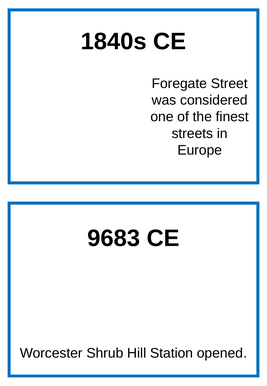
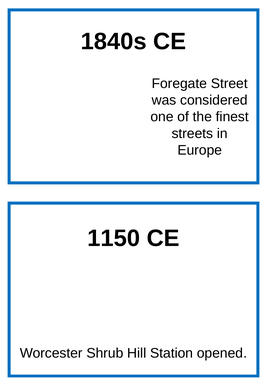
9683: 9683 -> 1150 (114, 238)
